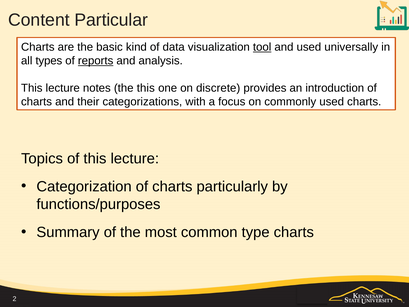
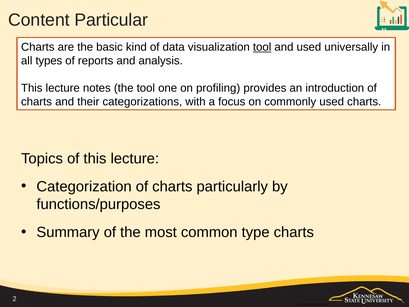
reports underline: present -> none (96, 61)
the this: this -> tool (146, 88)
discrete: discrete -> profiling (218, 88)
